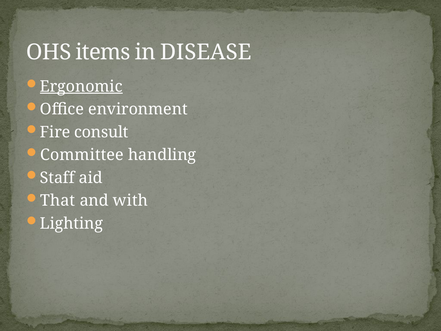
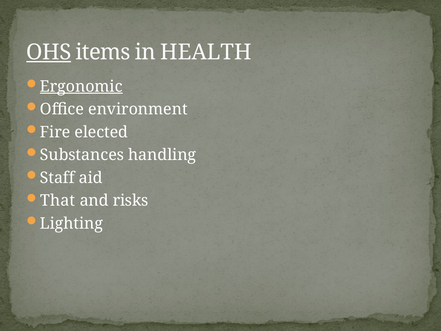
OHS underline: none -> present (49, 52)
DISEASE: DISEASE -> HEALTH (206, 52)
consult: consult -> elected (101, 132)
Committee: Committee -> Substances (82, 155)
with: with -> risks (131, 201)
